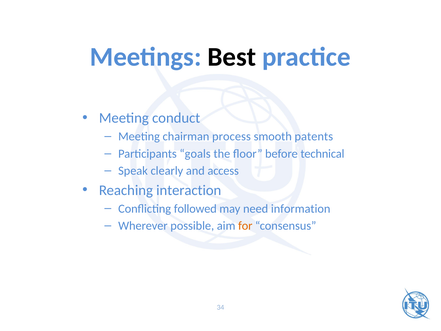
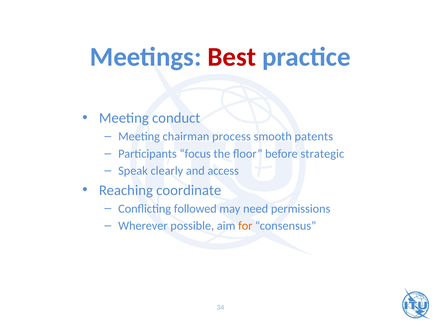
Best colour: black -> red (232, 57)
goals: goals -> focus (195, 154)
technical: technical -> strategic (322, 154)
interaction: interaction -> coordinate (189, 190)
information: information -> permissions (301, 208)
